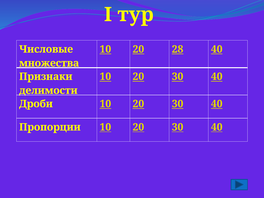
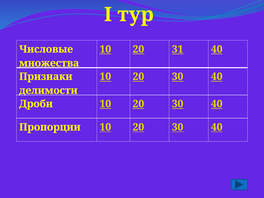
28: 28 -> 31 (178, 49)
